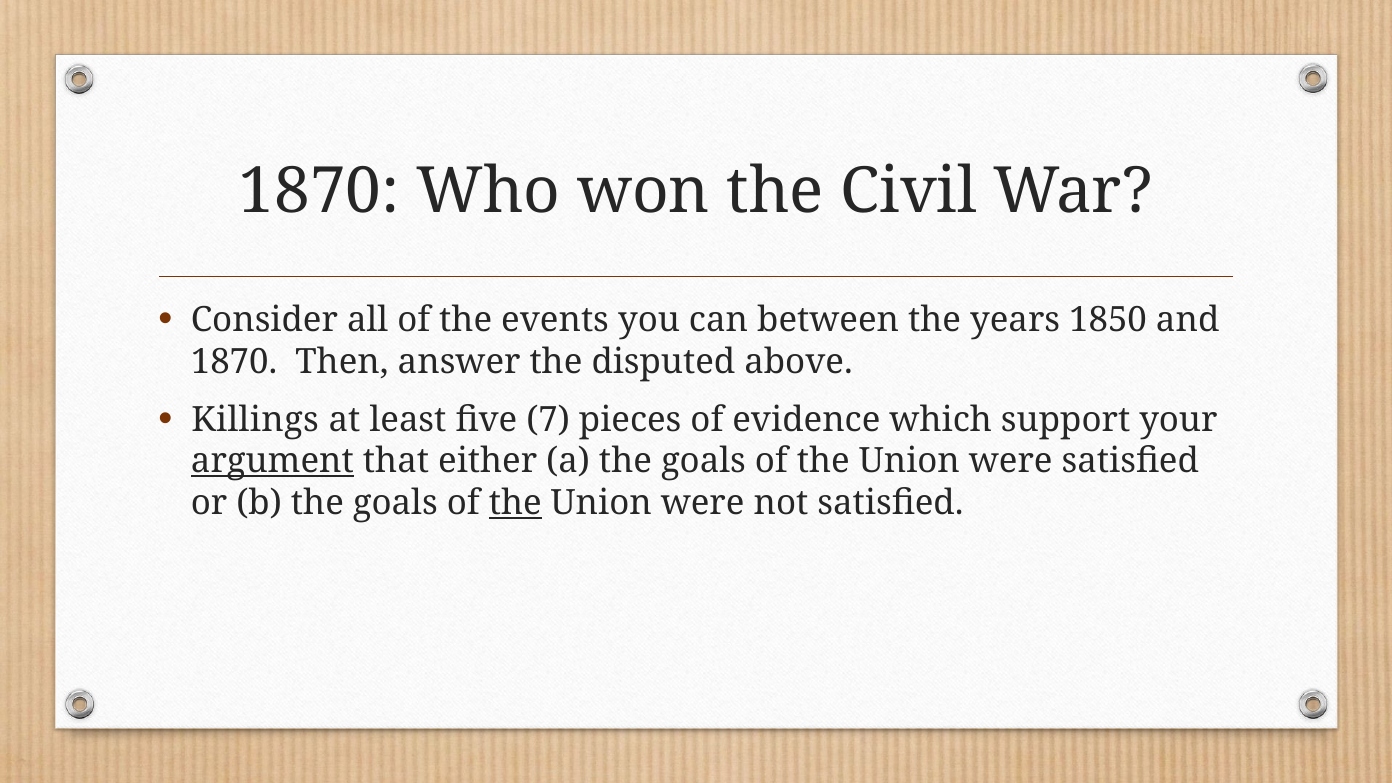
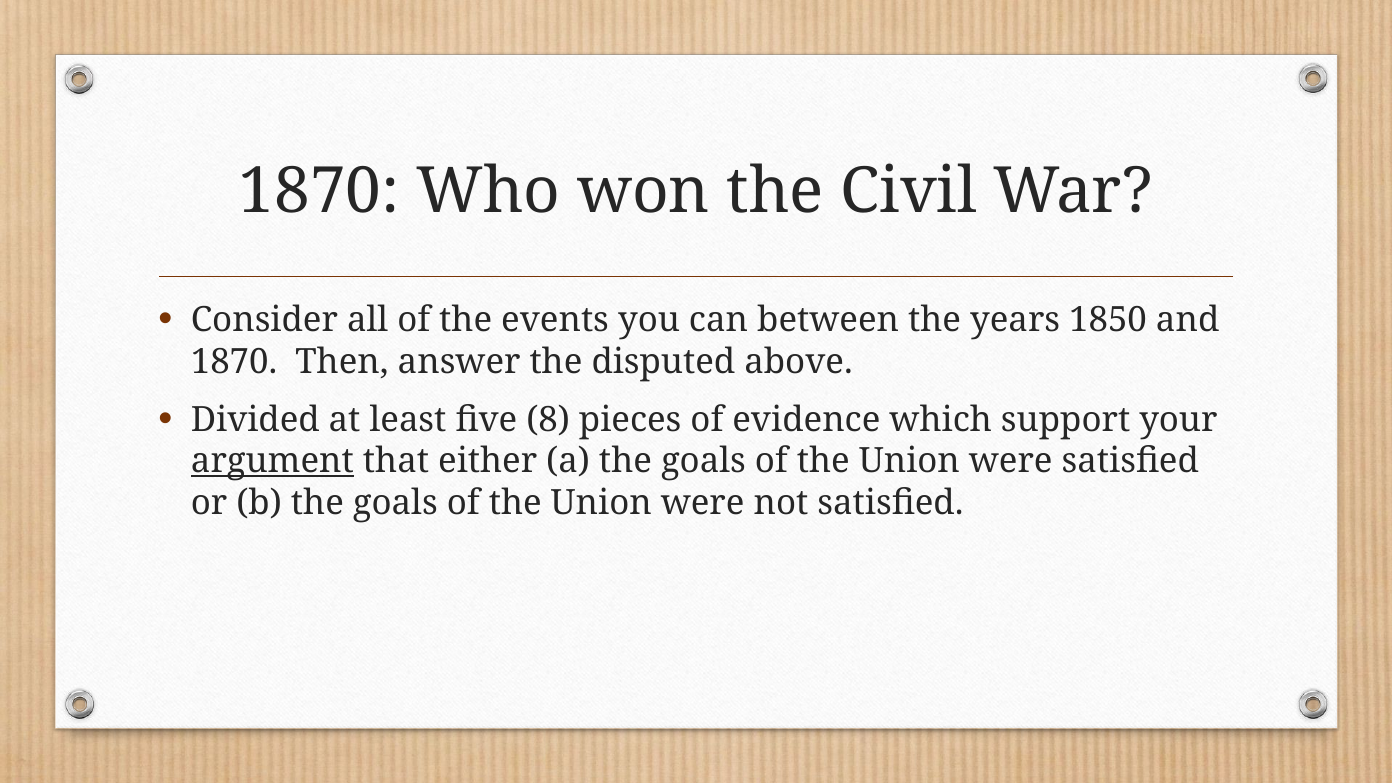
Killings: Killings -> Divided (255, 420)
7: 7 -> 8 (548, 420)
the underline: present -> none (515, 503)
